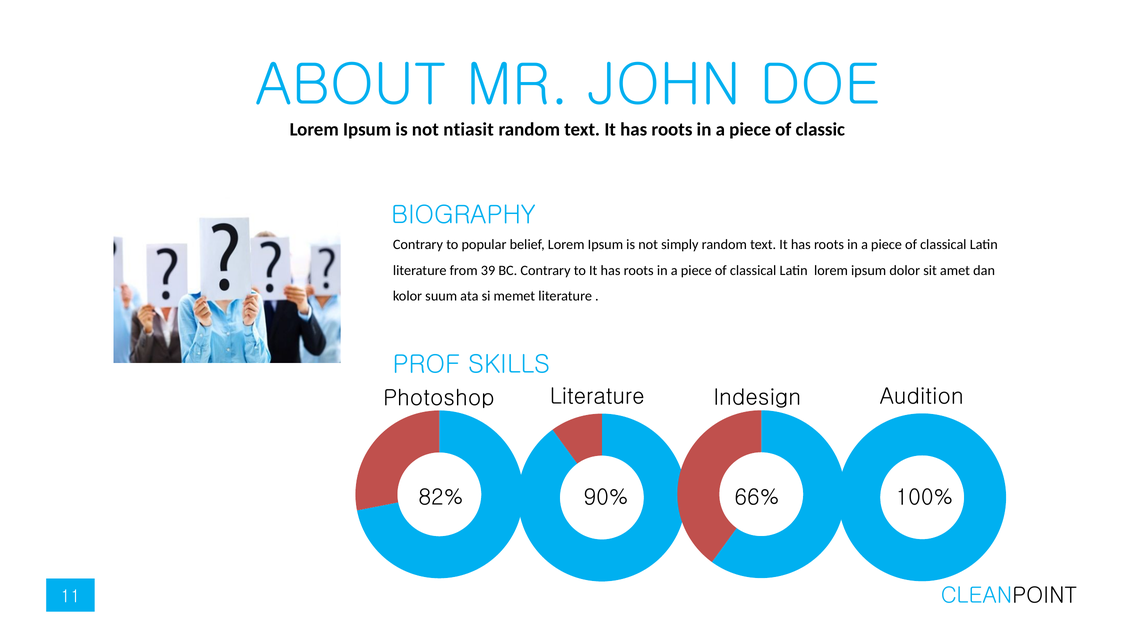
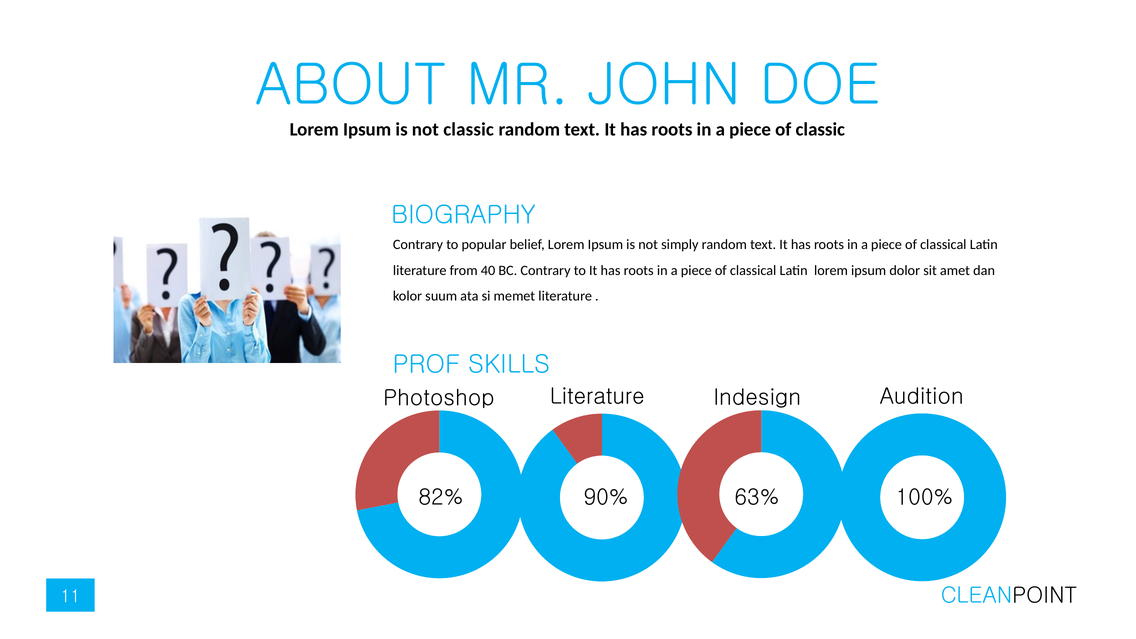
not ntiasit: ntiasit -> classic (469, 129)
39: 39 -> 40 (488, 270)
66%: 66% -> 63% (757, 497)
